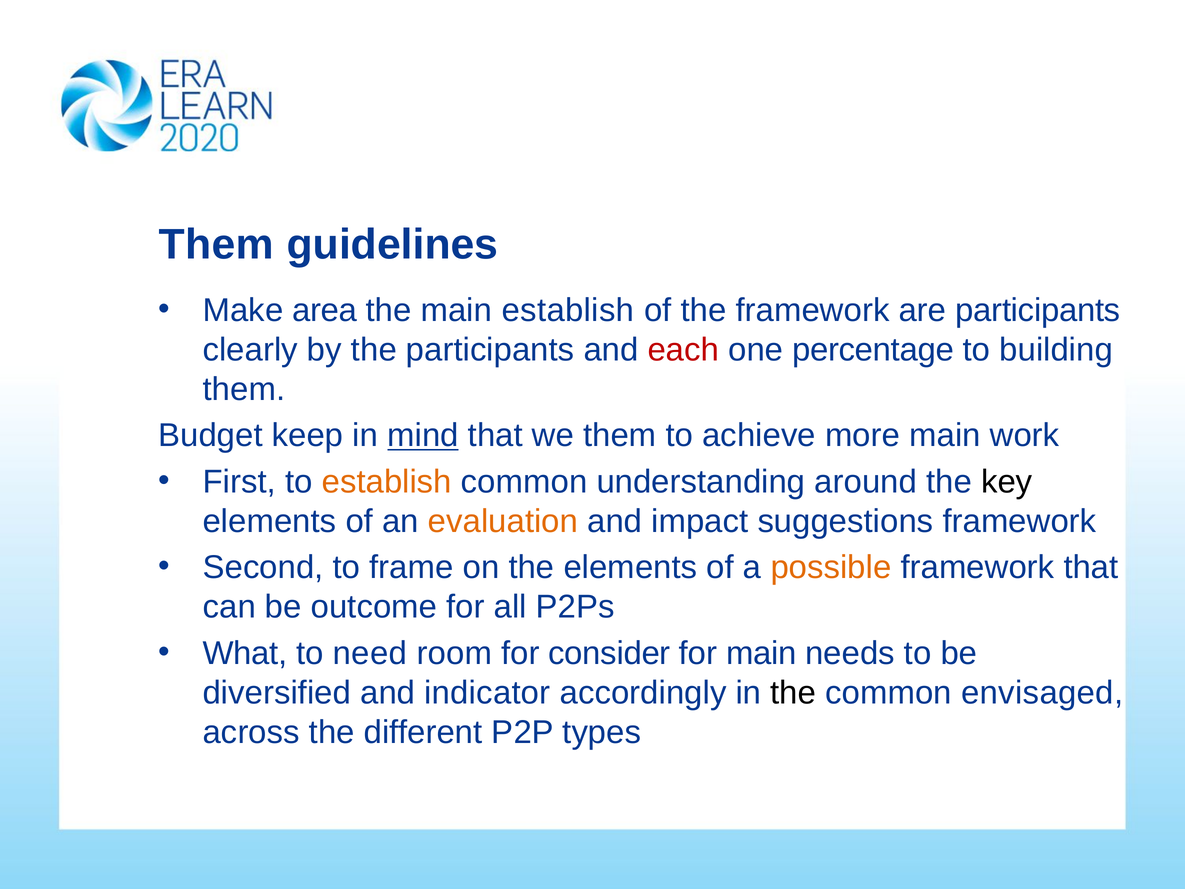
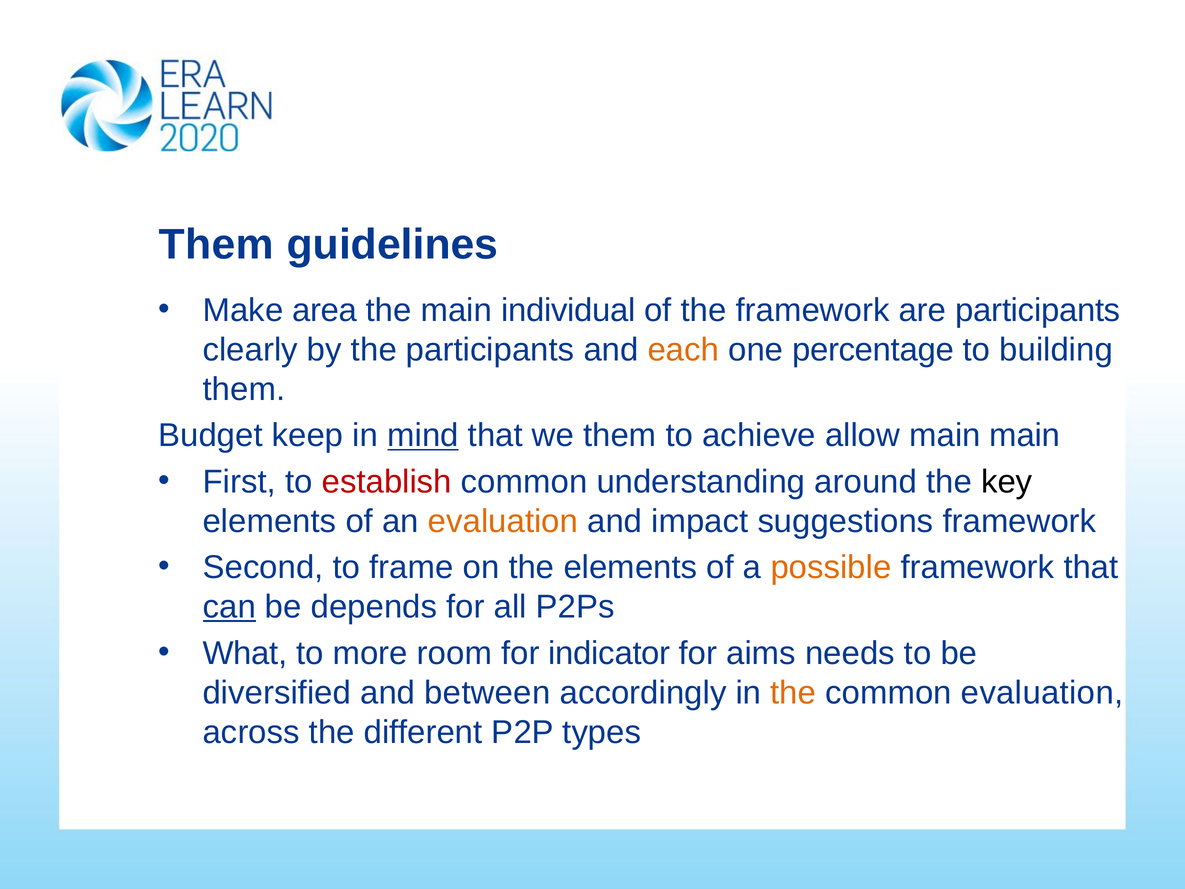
main establish: establish -> individual (568, 310)
each colour: red -> orange (683, 350)
more: more -> allow (862, 435)
main work: work -> main (1025, 435)
establish colour: orange -> red (387, 482)
can underline: none -> present (229, 607)
outcome: outcome -> depends (374, 607)
need: need -> more (370, 653)
consider: consider -> indicator (609, 653)
for main: main -> aims (761, 653)
indicator: indicator -> between (487, 693)
the colour: black -> orange (793, 693)
common envisaged: envisaged -> evaluation (1042, 693)
